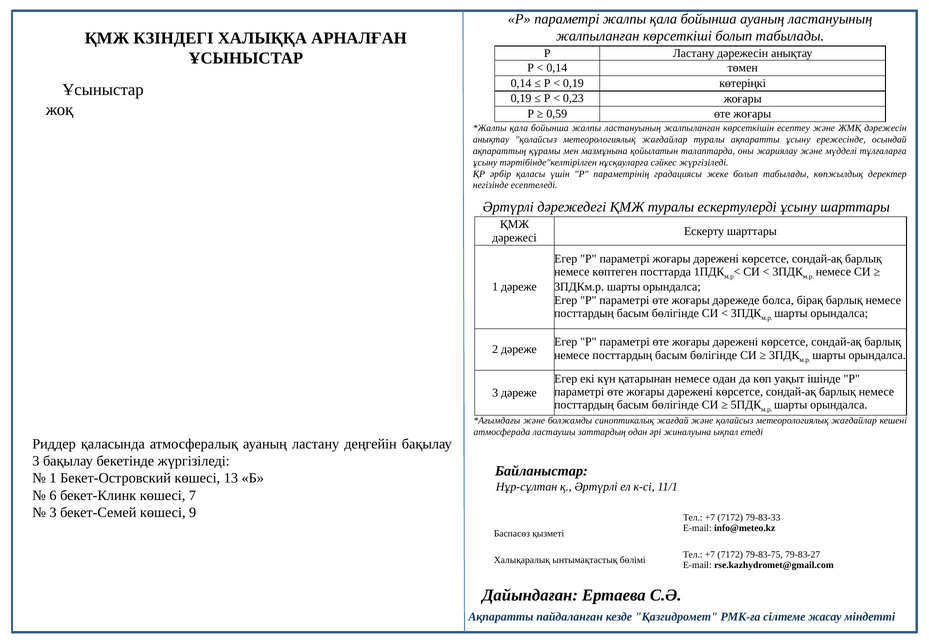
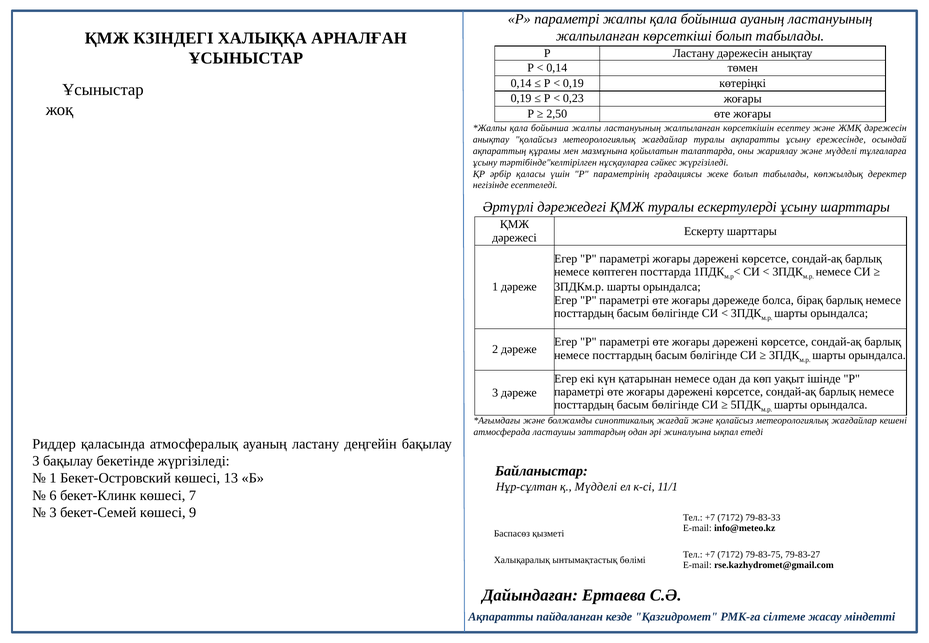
0,59: 0,59 -> 2,50 (557, 114)
қ Әртүрлі: Әртүрлі -> Мүдделі (596, 487)
